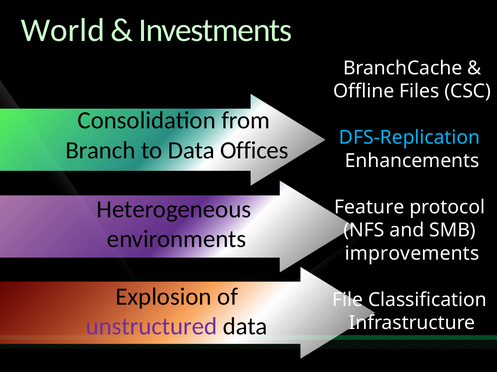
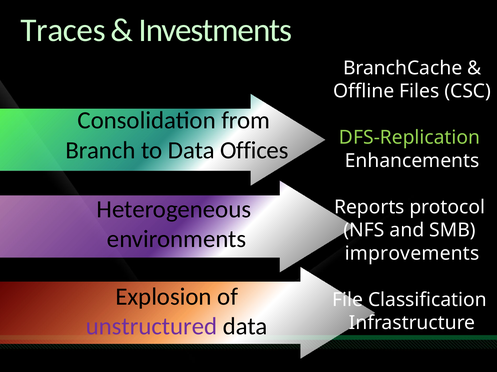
World: World -> Traces (63, 30)
DFS-Replication colour: light blue -> light green (410, 138)
Feature: Feature -> Reports (369, 208)
